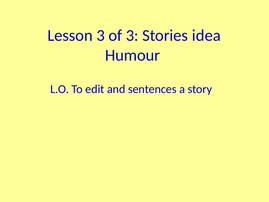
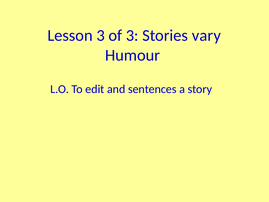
idea: idea -> vary (206, 35)
